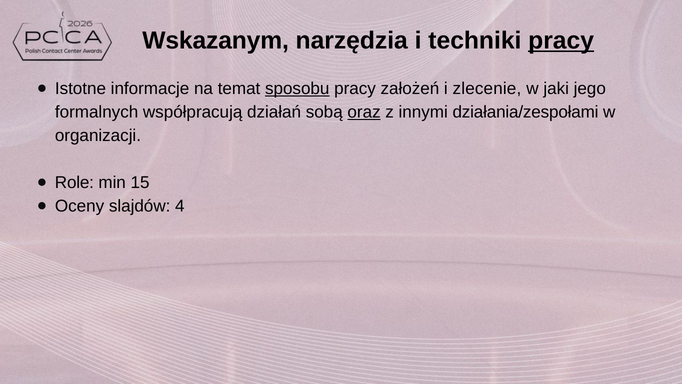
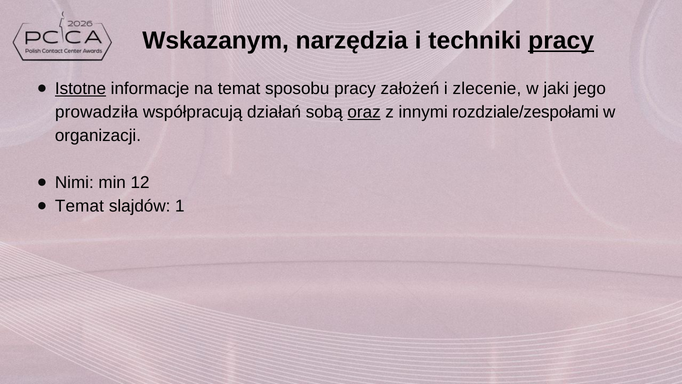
Istotne underline: none -> present (80, 88)
sposobu underline: present -> none (297, 88)
formalnych: formalnych -> prowadziła (97, 112)
działania/zespołami: działania/zespołami -> rozdziale/zespołami (526, 112)
Role: Role -> Nimi (74, 183)
15: 15 -> 12 (140, 183)
Oceny: Oceny -> Temat (79, 206)
4: 4 -> 1 (180, 206)
